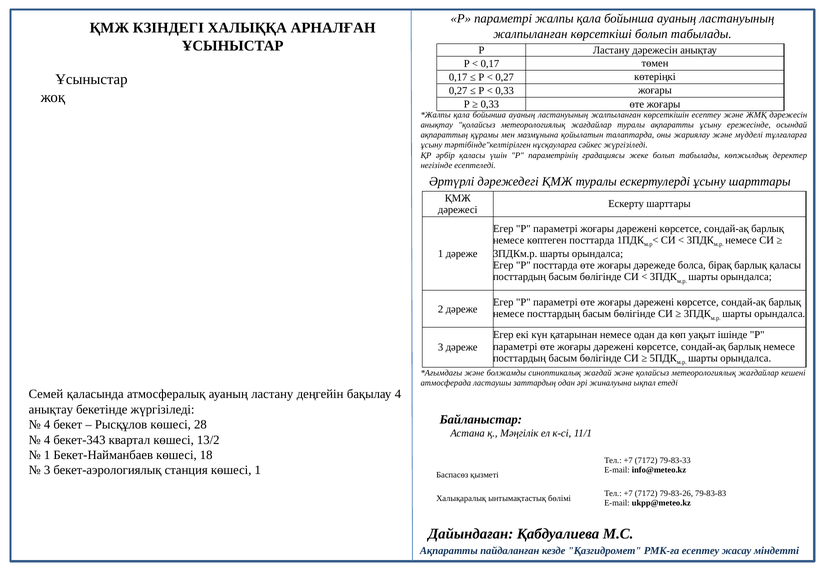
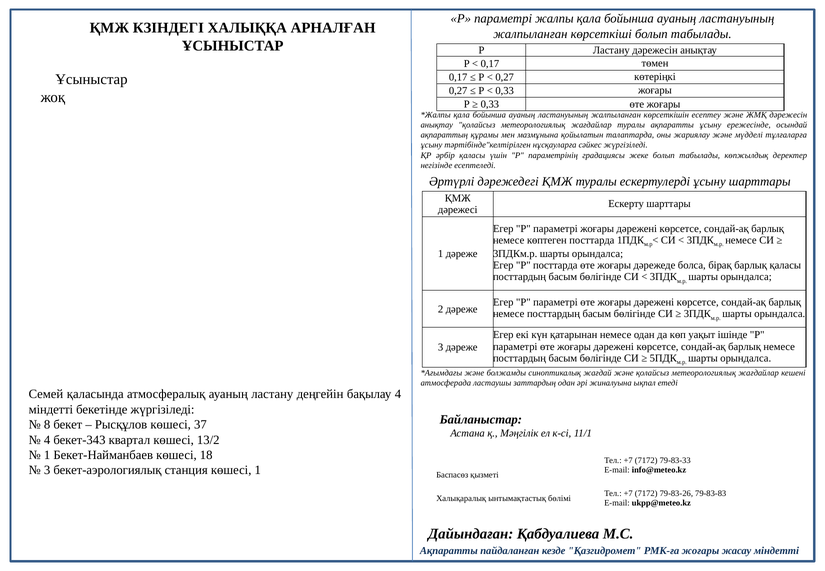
анықтау: анықтау -> міндетті (51, 409)
4: 4 -> 8 (47, 425)
28: 28 -> 37 (200, 425)
РМК-ға есептеу: есептеу -> жоғары (701, 551)
